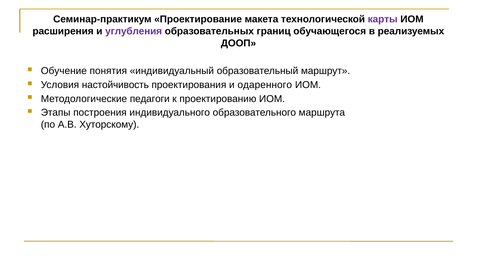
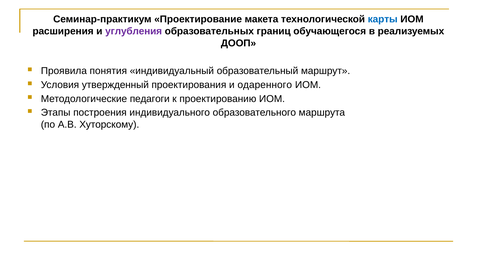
карты colour: purple -> blue (383, 19)
Обучение: Обучение -> Проявила (64, 71)
настойчивость: настойчивость -> утвержденный (115, 85)
